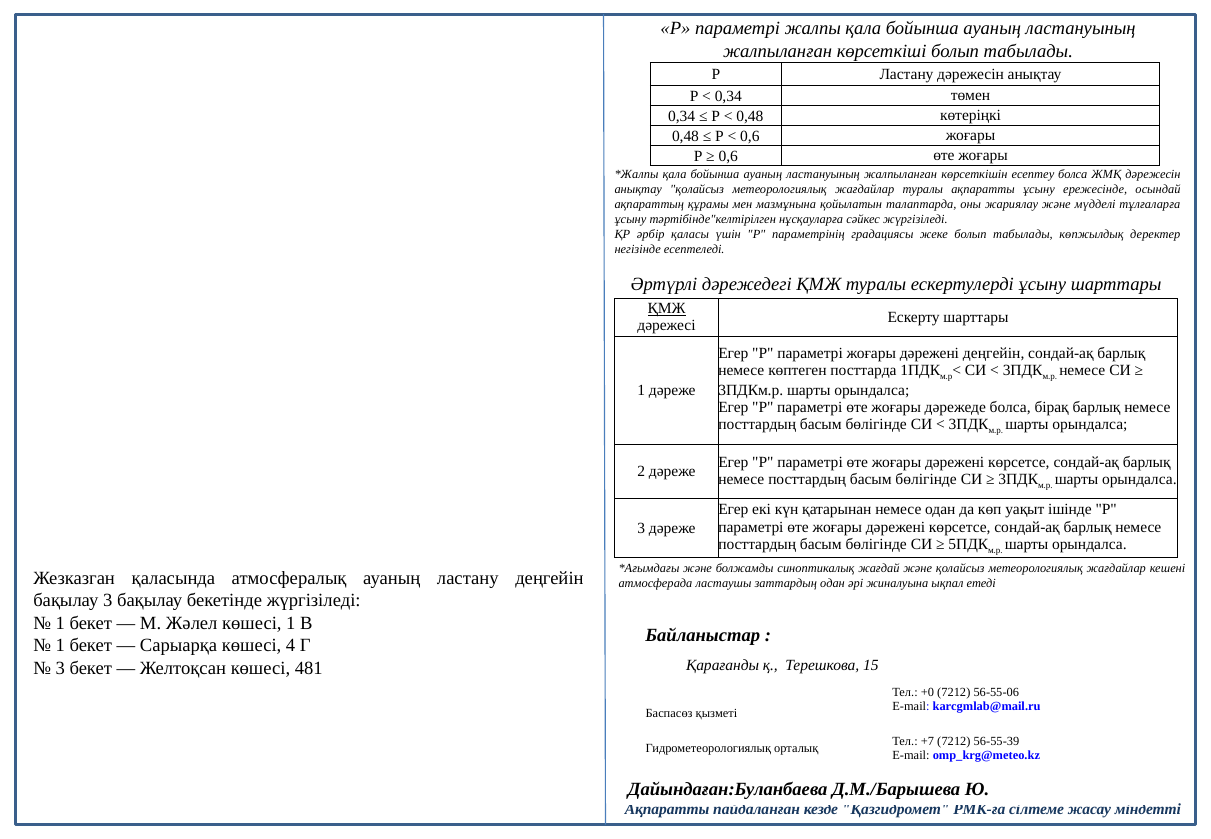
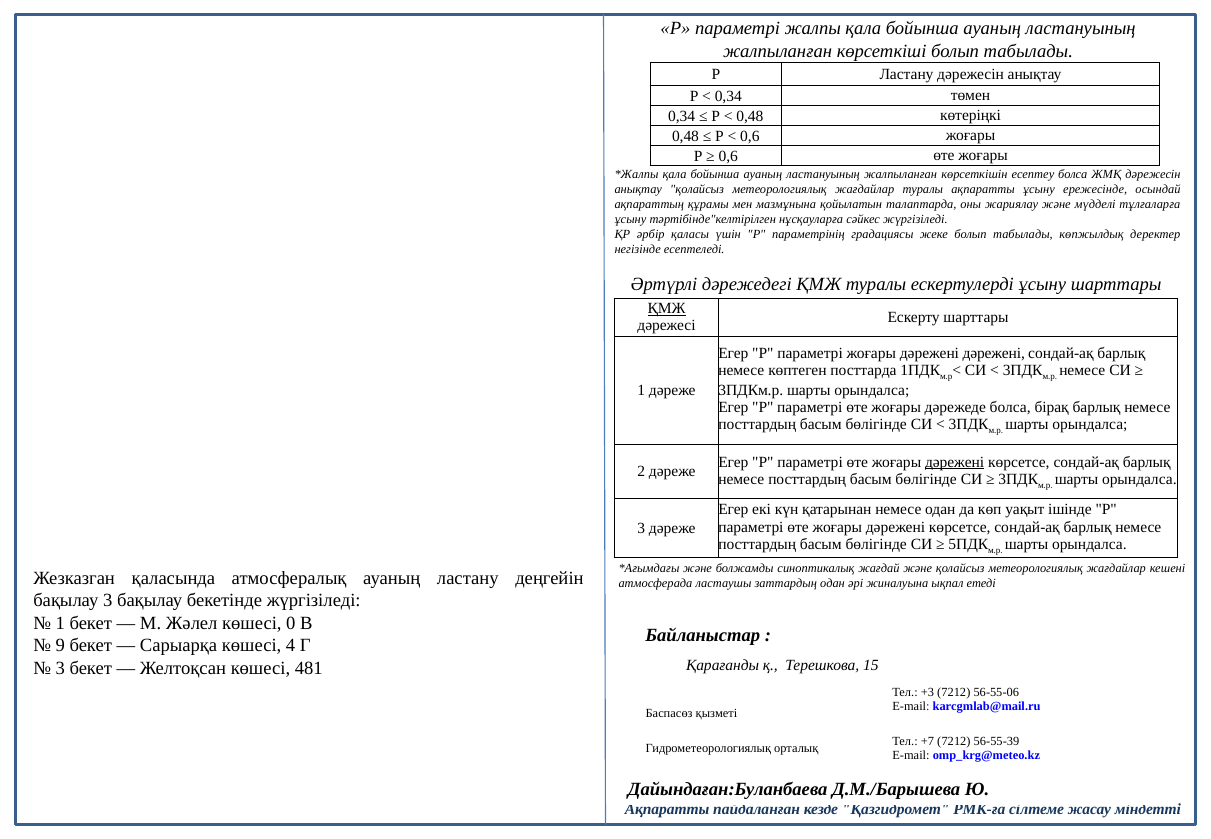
дәрежені деңгейін: деңгейін -> дәрежені (994, 353)
дәрежені underline: none -> present (955, 462)
көшесі 1: 1 -> 0 (291, 623)
1: 1 -> 9 (60, 645)
+0: +0 -> +3 (927, 692)
